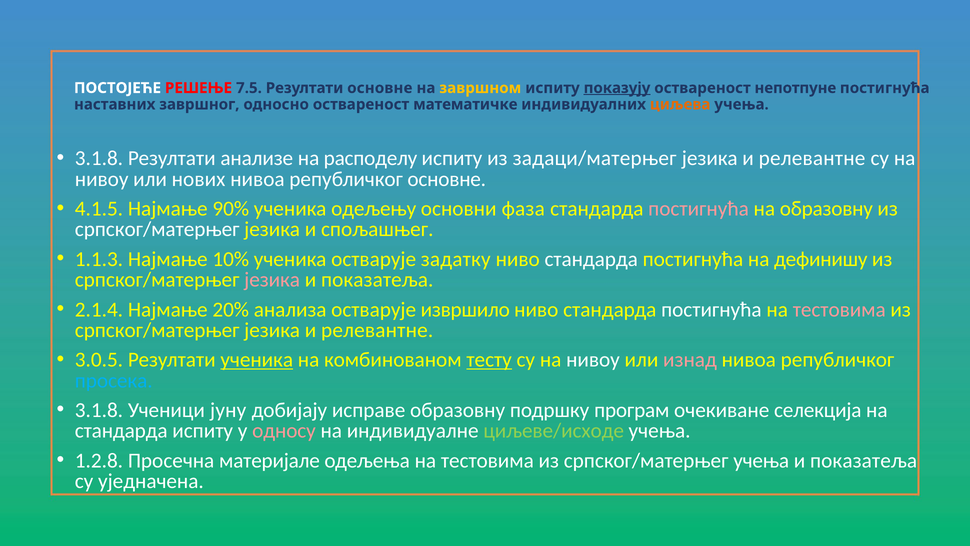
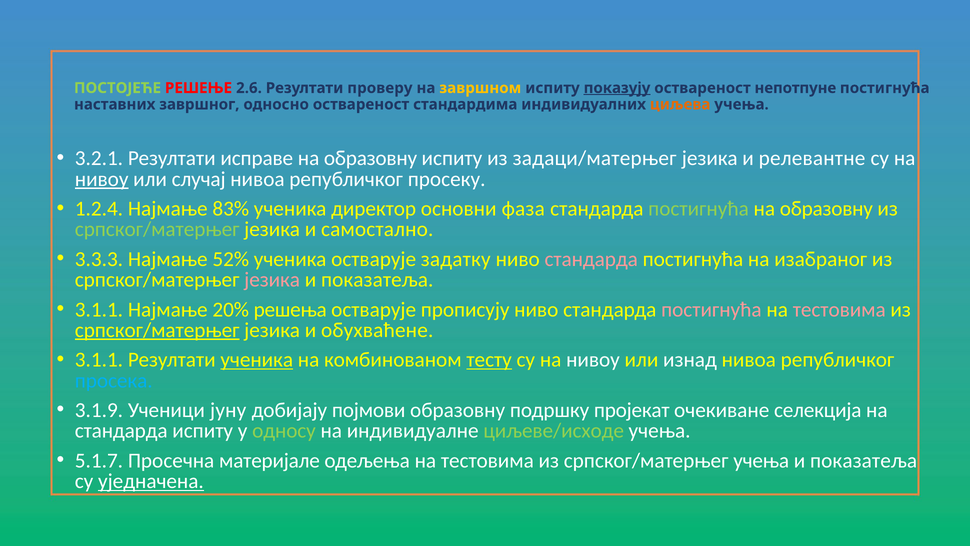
ПОСТОЈЕЋЕ colour: white -> light green (117, 88)
7.5: 7.5 -> 2.6 (249, 88)
Резултати основне: основне -> проверу (380, 88)
математичке: математичке -> стандардима (465, 104)
3.1.8: 3.1.8 -> 3.2.1 (99, 158)
анализе: анализе -> исправе (257, 158)
расподелу: расподелу -> образовну (371, 158)
нивоу underline: none -> present (102, 179)
нових: нових -> случај (199, 179)
републичког основне: основне -> просеку (447, 179)
4.1.5: 4.1.5 -> 1.2.4 (99, 209)
90%: 90% -> 83% (231, 209)
одељењу: одељењу -> директор (374, 209)
постигнућа colour: pink -> light green (699, 209)
српског/матерњег colour: white -> light green (157, 229)
спољашњег: спољашњег -> самостално (377, 229)
1.1.3: 1.1.3 -> 3.3.3 (99, 259)
10%: 10% -> 52% (231, 259)
стандарда colour: white -> pink (591, 259)
дефинишу: дефинишу -> изабраног (821, 259)
2.1.4: 2.1.4 -> 3.1.1 (99, 309)
анализа: анализа -> решења (290, 309)
извршило: извршило -> прописују (465, 309)
постигнућа colour: white -> pink (711, 309)
српског/матерњег underline: none -> present (157, 330)
релевантне: релевантне -> обухваћене (377, 330)
3.0.5: 3.0.5 -> 3.1.1 (99, 360)
изнад colour: pink -> white (690, 360)
3.1.8: 3.1.8 -> 3.1.9 (99, 410)
исправе: исправе -> појмови (369, 410)
програм: програм -> пројекат (632, 410)
односу colour: pink -> light green (284, 431)
1.2.8: 1.2.8 -> 5.1.7 (99, 460)
уједначена underline: none -> present (151, 481)
